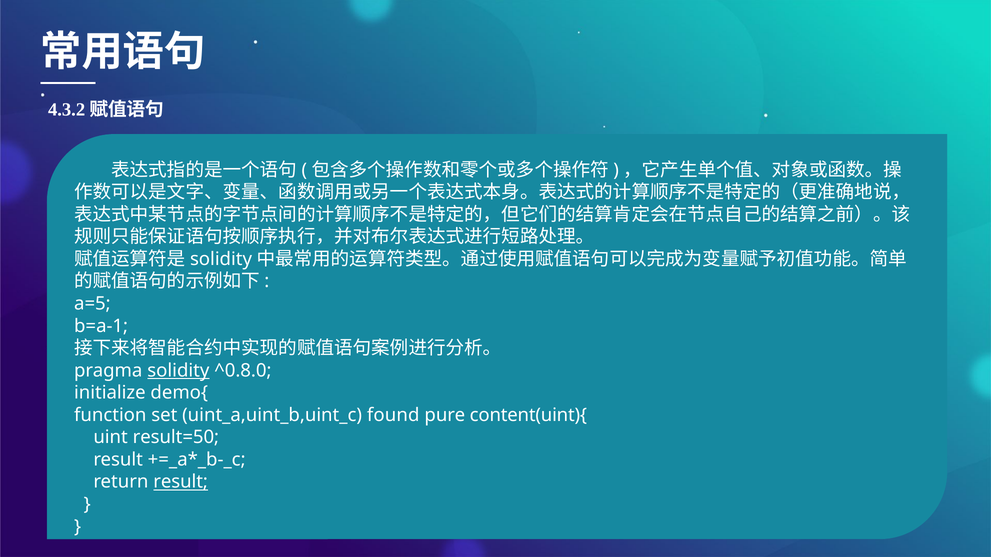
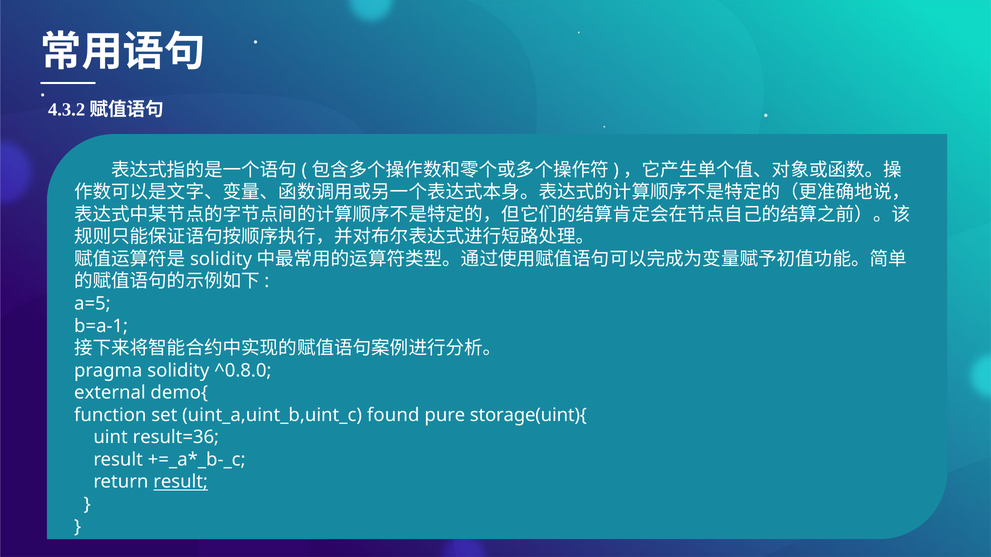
solidity underline: present -> none (178, 371)
initialize: initialize -> external (110, 393)
content(uint){: content(uint){ -> storage(uint){ (528, 415)
result=50: result=50 -> result=36 (176, 438)
